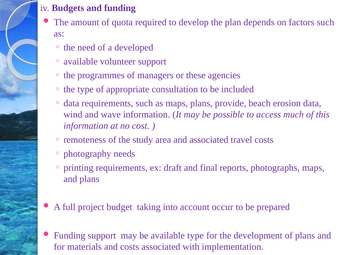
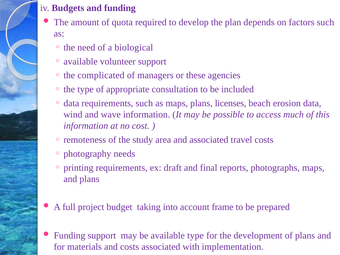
developed: developed -> biological (134, 47)
programmes: programmes -> complicated (101, 75)
provide: provide -> licenses (231, 103)
occur: occur -> frame (223, 207)
